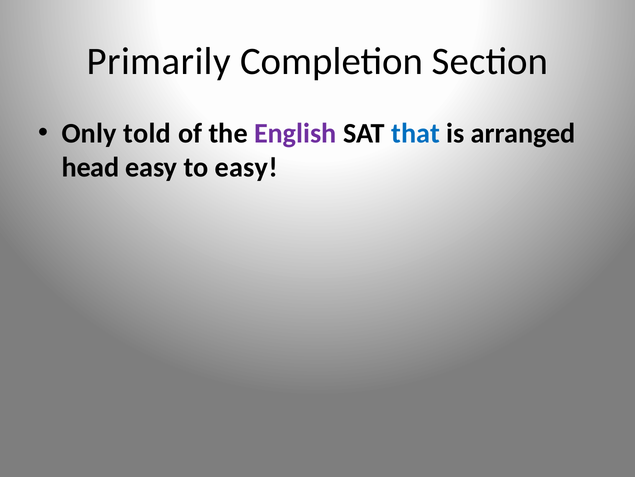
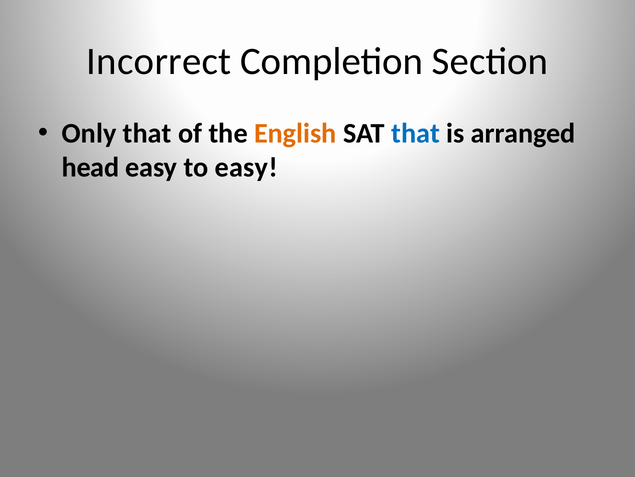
Primarily: Primarily -> Incorrect (159, 61)
Only told: told -> that (147, 133)
English colour: purple -> orange (295, 133)
